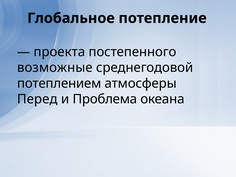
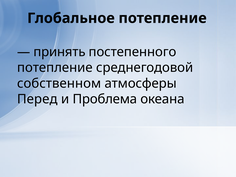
проекта: проекта -> принять (59, 52)
возможные: возможные -> потепление (55, 68)
потеплением: потеплением -> собственном (59, 83)
